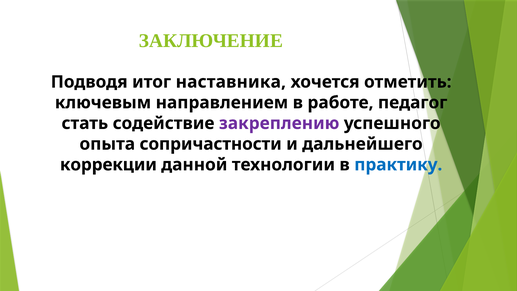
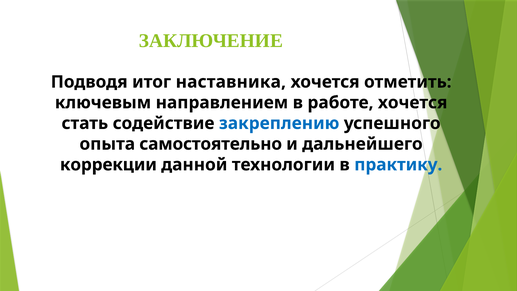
работе педагог: педагог -> хочется (413, 103)
закреплению colour: purple -> blue (279, 123)
сопричастности: сопричастности -> самостоятельно (211, 144)
